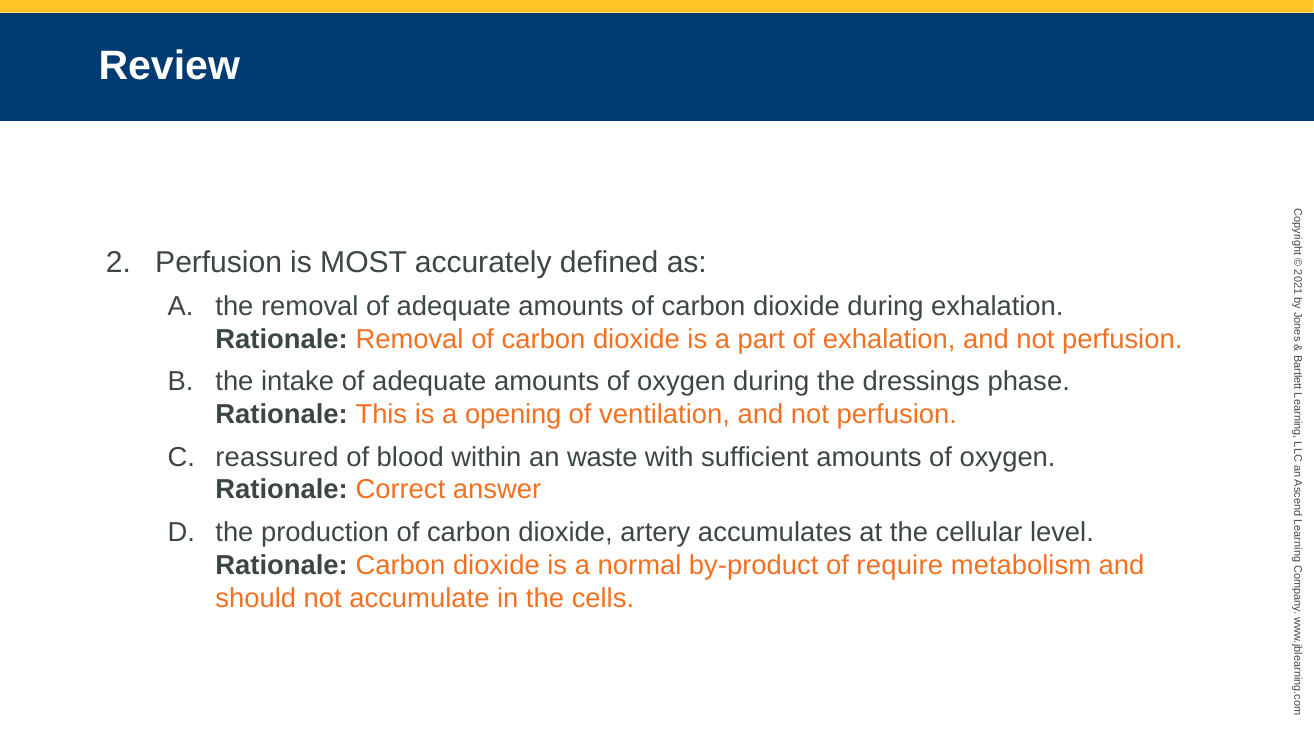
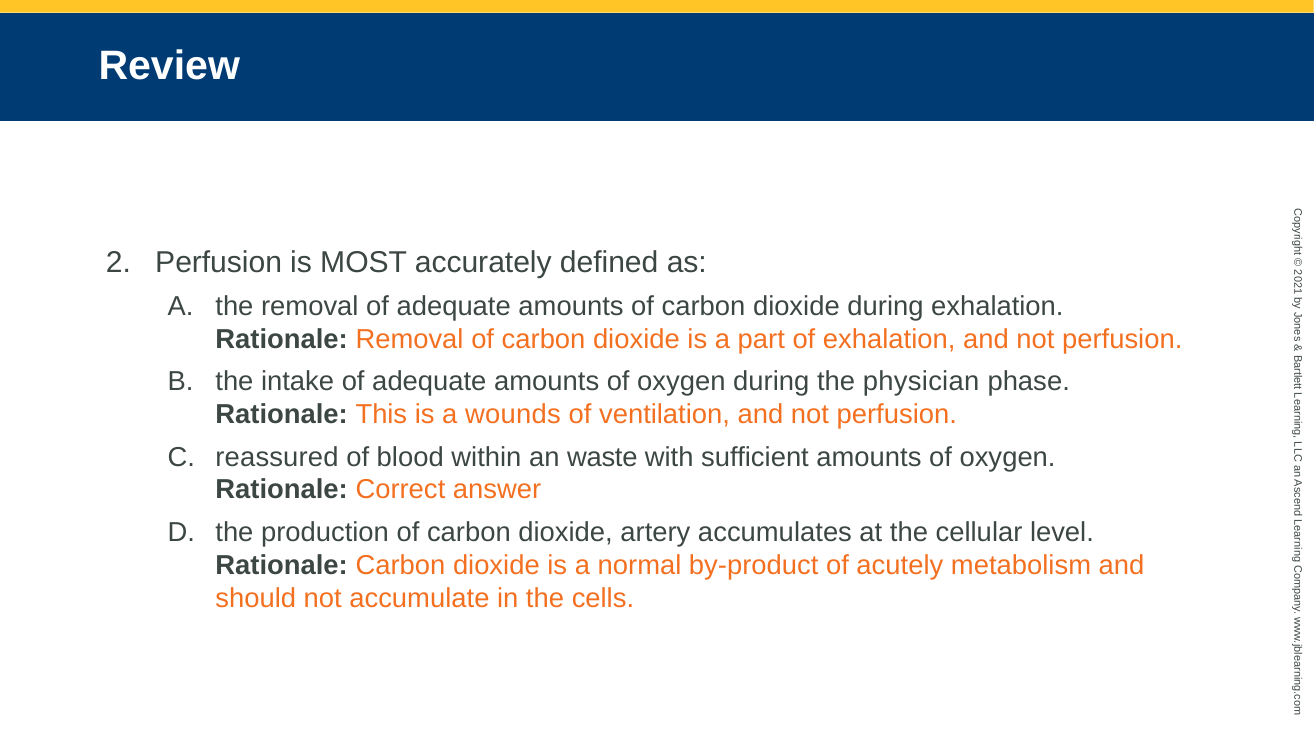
dressings: dressings -> physician (921, 382)
opening: opening -> wounds (513, 415)
require: require -> acutely (900, 565)
